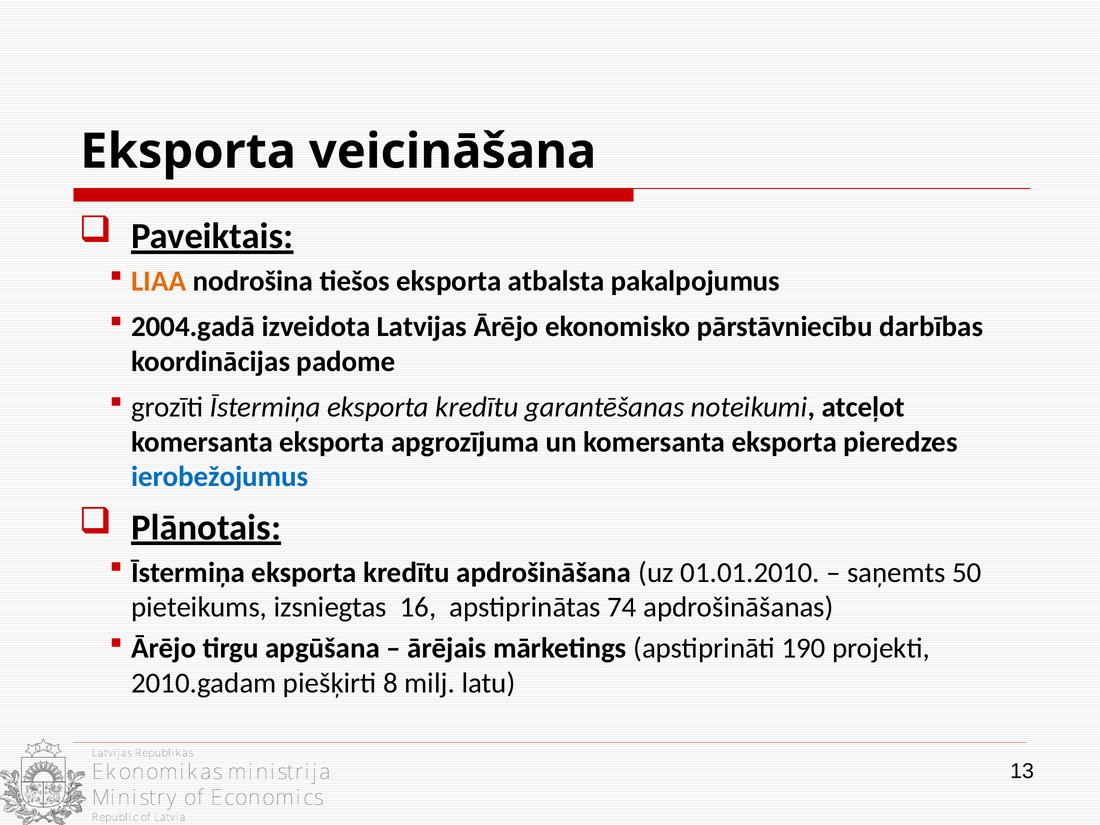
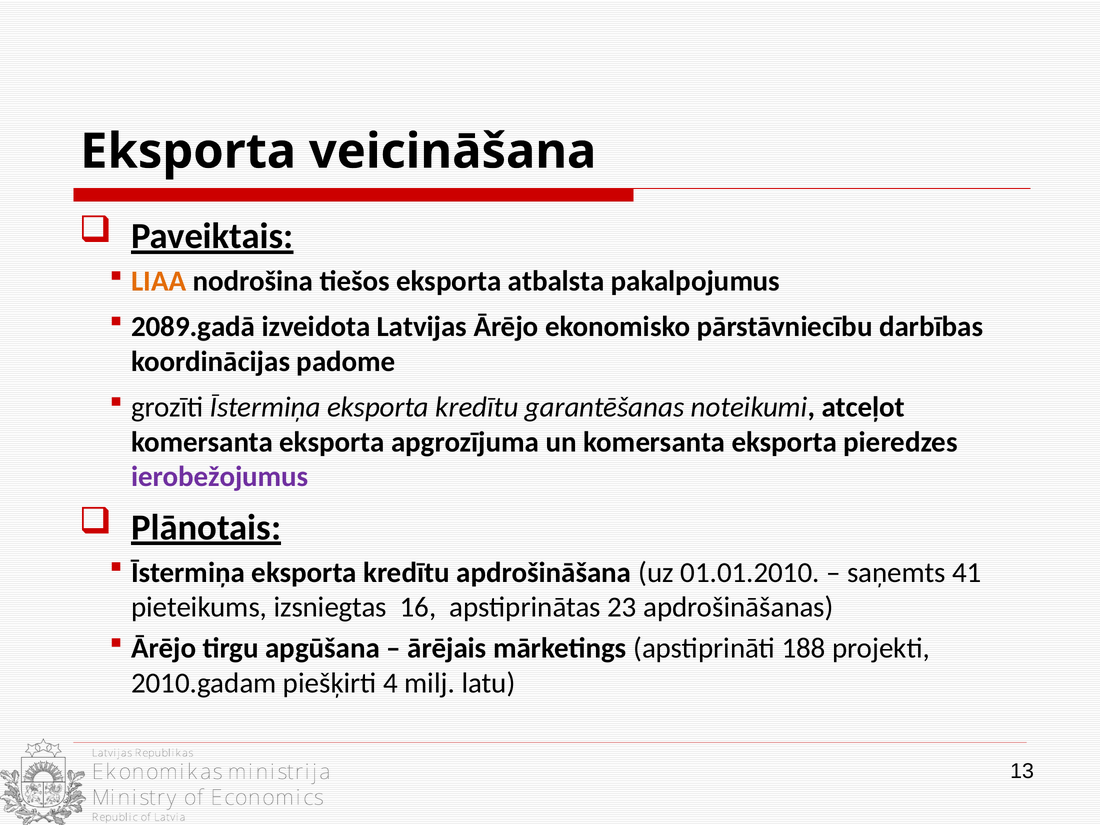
2004.gadā: 2004.gadā -> 2089.gadā (193, 327)
ierobežojumus colour: blue -> purple (220, 477)
50: 50 -> 41 (967, 572)
74: 74 -> 23 (622, 607)
190: 190 -> 188 (804, 648)
8: 8 -> 4 (390, 683)
